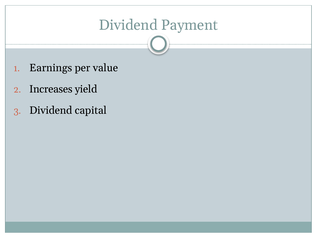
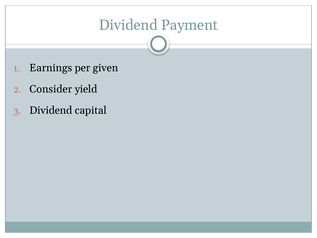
value: value -> given (105, 68)
Increases: Increases -> Consider (51, 89)
